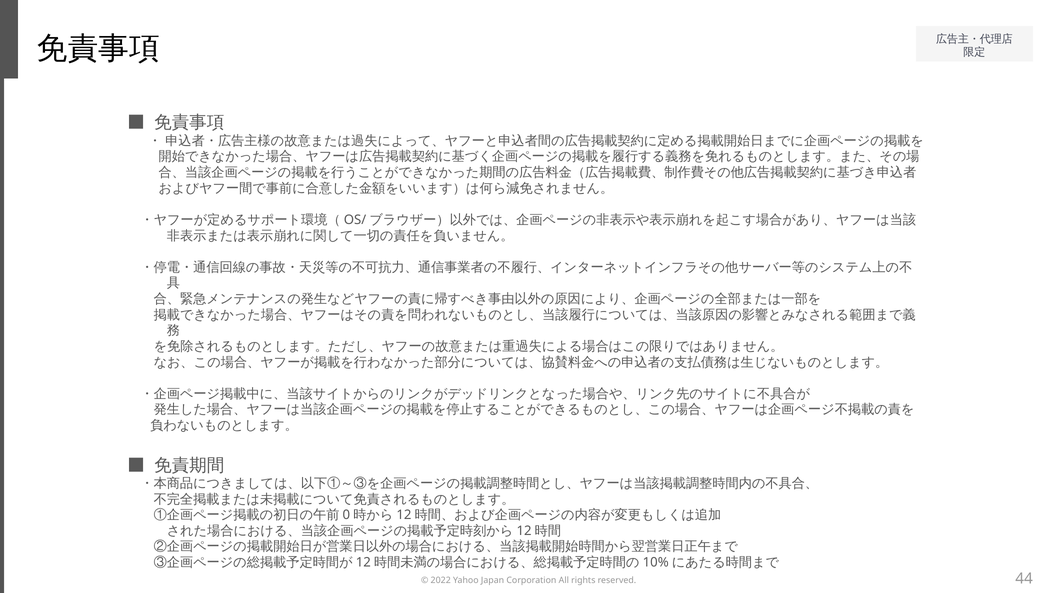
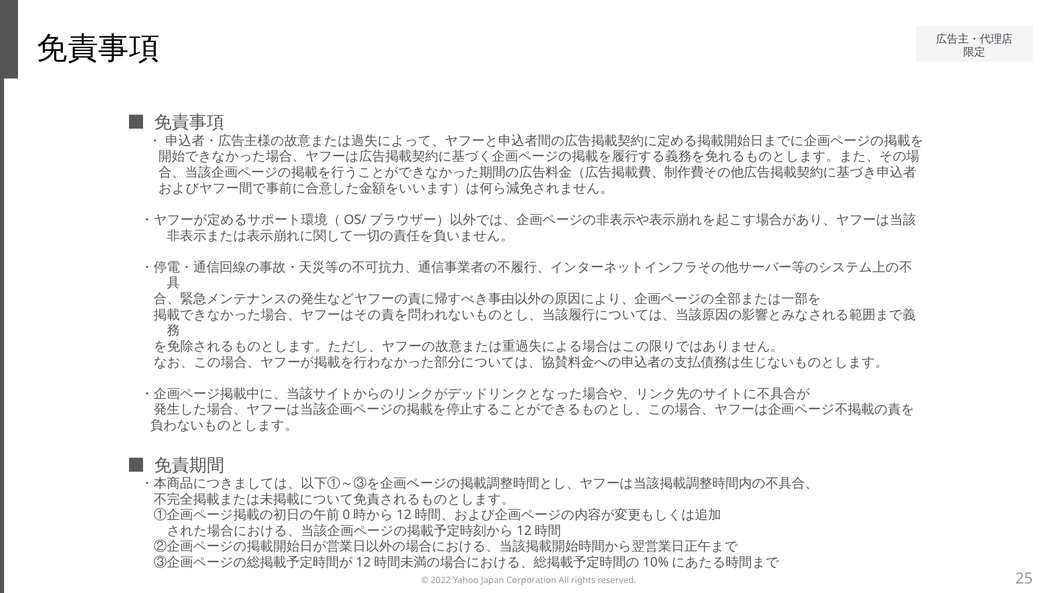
44: 44 -> 25 (1024, 579)
